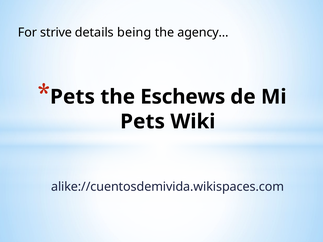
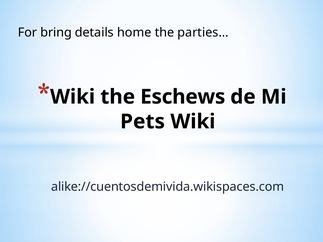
strive: strive -> bring (56, 33)
being: being -> home (134, 33)
agency…: agency… -> parties… (203, 33)
Pets: Pets -> Wiki (73, 97)
